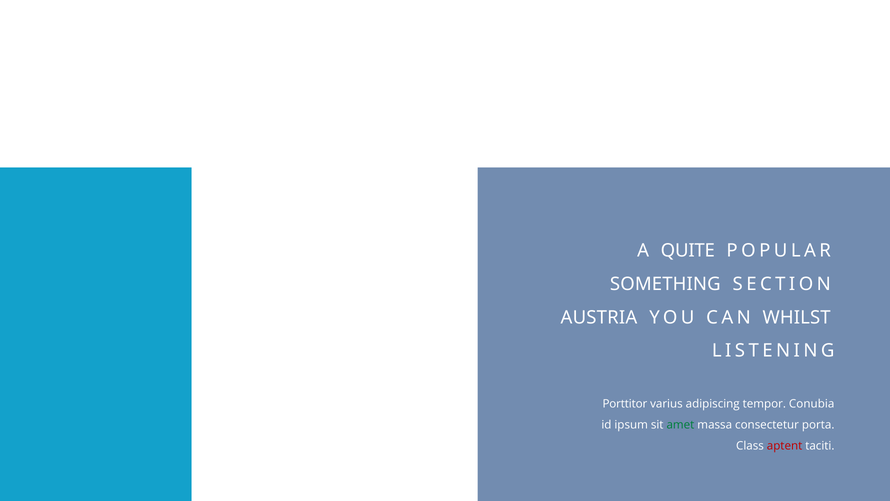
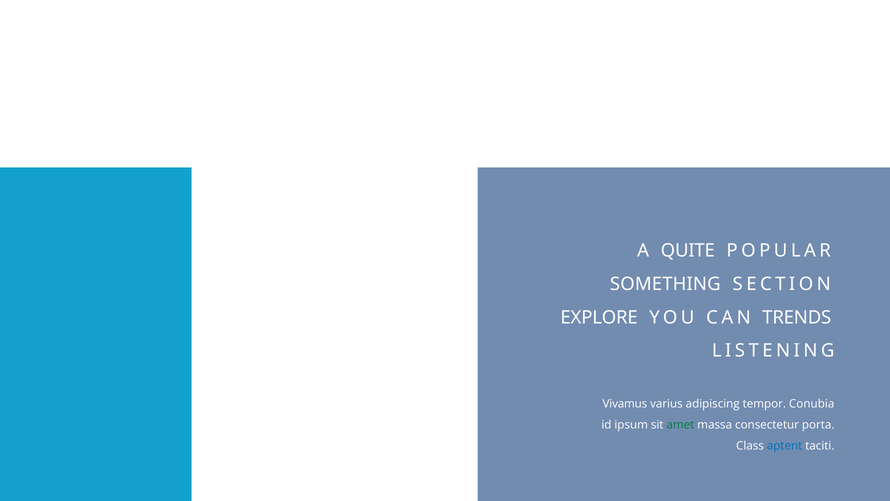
AUSTRIA: AUSTRIA -> EXPLORE (599, 317)
WHILST: WHILST -> TRENDS (797, 317)
Porttitor: Porttitor -> Vivamus (625, 404)
aptent colour: red -> blue (785, 445)
